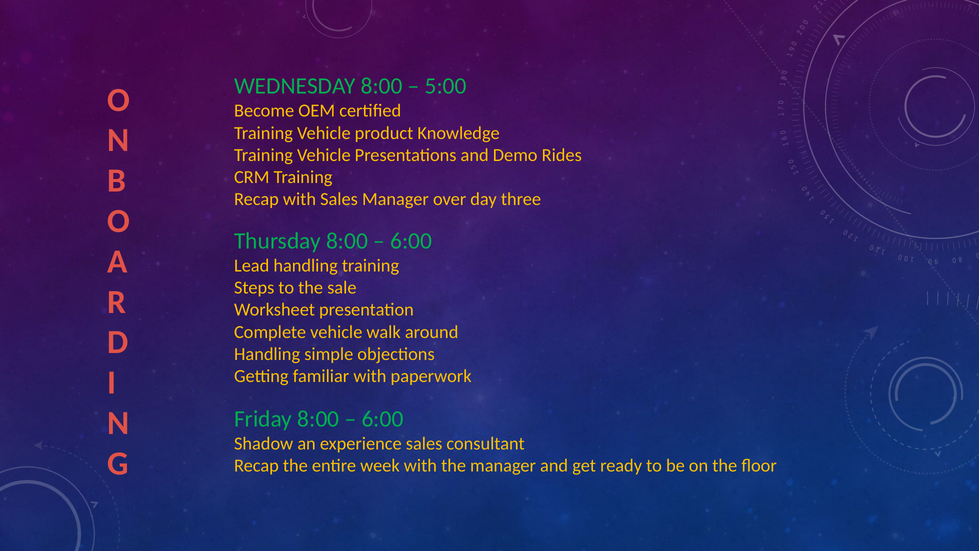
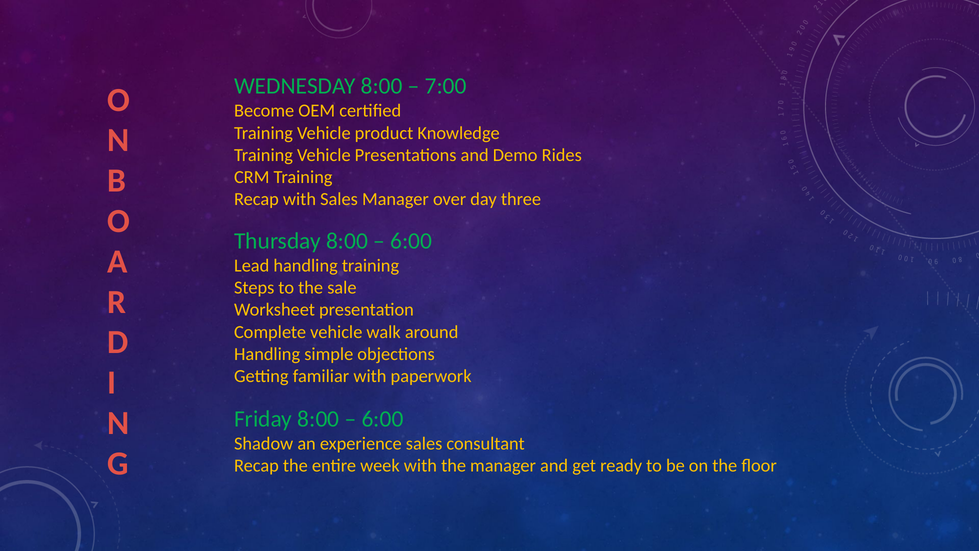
5:00: 5:00 -> 7:00 (446, 86)
